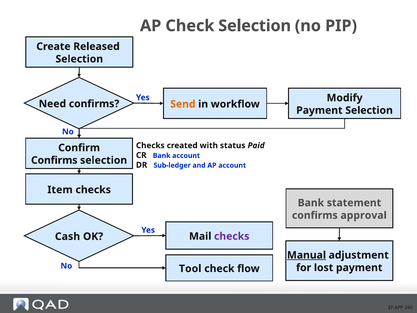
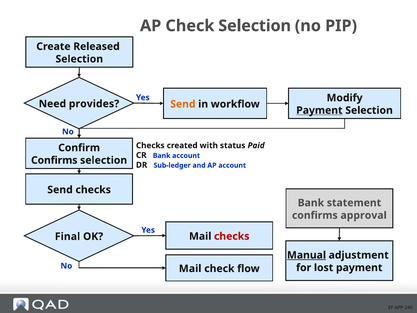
Need confirms: confirms -> provides (94, 104)
Payment underline: none -> present (319, 110)
Item: Item -> Send (60, 190)
checks colour: purple -> red (232, 236)
Cash: Cash -> Final (68, 236)
Tool: Tool -> Mail (190, 268)
